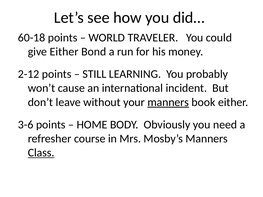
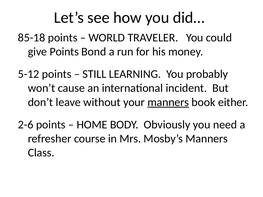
60-18: 60-18 -> 85-18 (32, 38)
give Either: Either -> Points (64, 52)
2-12: 2-12 -> 5-12 (29, 74)
3-6: 3-6 -> 2-6 (26, 125)
Class underline: present -> none (41, 153)
